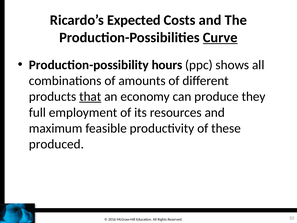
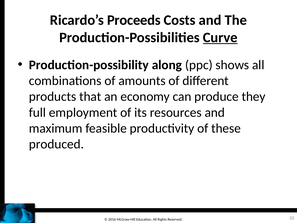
Expected: Expected -> Proceeds (134, 20)
hours: hours -> along (167, 65)
that underline: present -> none (90, 96)
